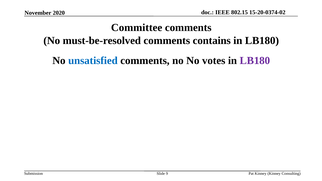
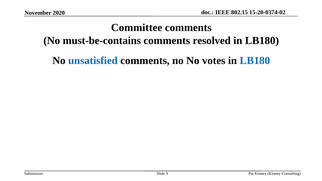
must-be-resolved: must-be-resolved -> must-be-contains (102, 41)
contains: contains -> resolved (212, 41)
LB180 colour: purple -> blue (255, 61)
